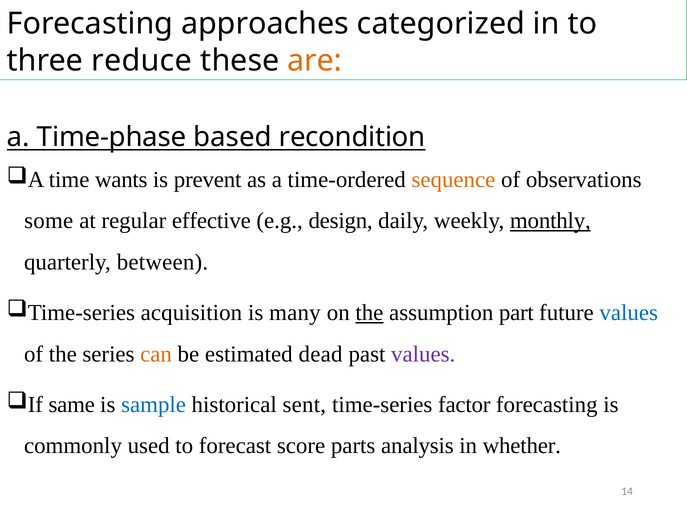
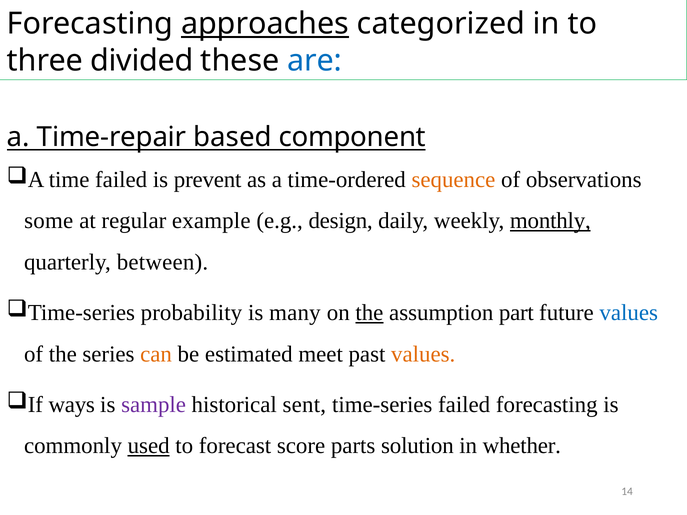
approaches underline: none -> present (265, 24)
reduce: reduce -> divided (142, 60)
are colour: orange -> blue (315, 60)
Time-phase: Time-phase -> Time-repair (112, 137)
recondition: recondition -> component (352, 137)
time wants: wants -> failed (121, 180)
effective: effective -> example (211, 221)
acquisition: acquisition -> probability (191, 313)
dead: dead -> meet (321, 354)
values colour: purple -> orange (423, 354)
same: same -> ways (72, 405)
sample colour: blue -> purple (154, 405)
time-series factor: factor -> failed (464, 405)
used underline: none -> present (149, 446)
analysis: analysis -> solution (417, 446)
